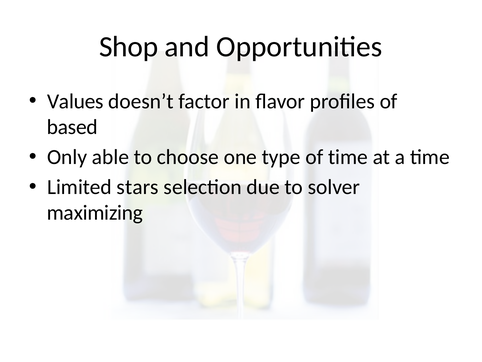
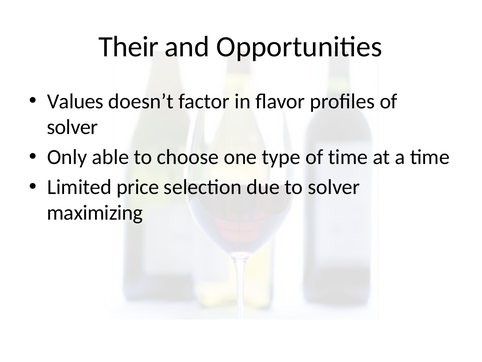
Shop: Shop -> Their (129, 47)
based: based -> solver (72, 127)
stars: stars -> price (138, 187)
